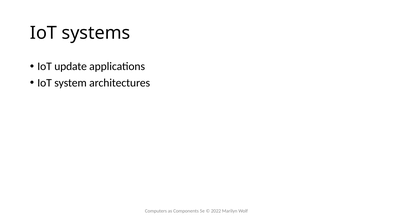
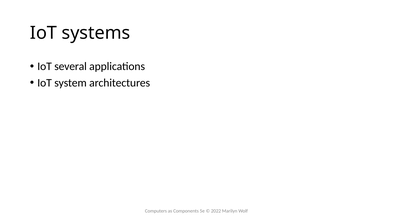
update: update -> several (71, 66)
